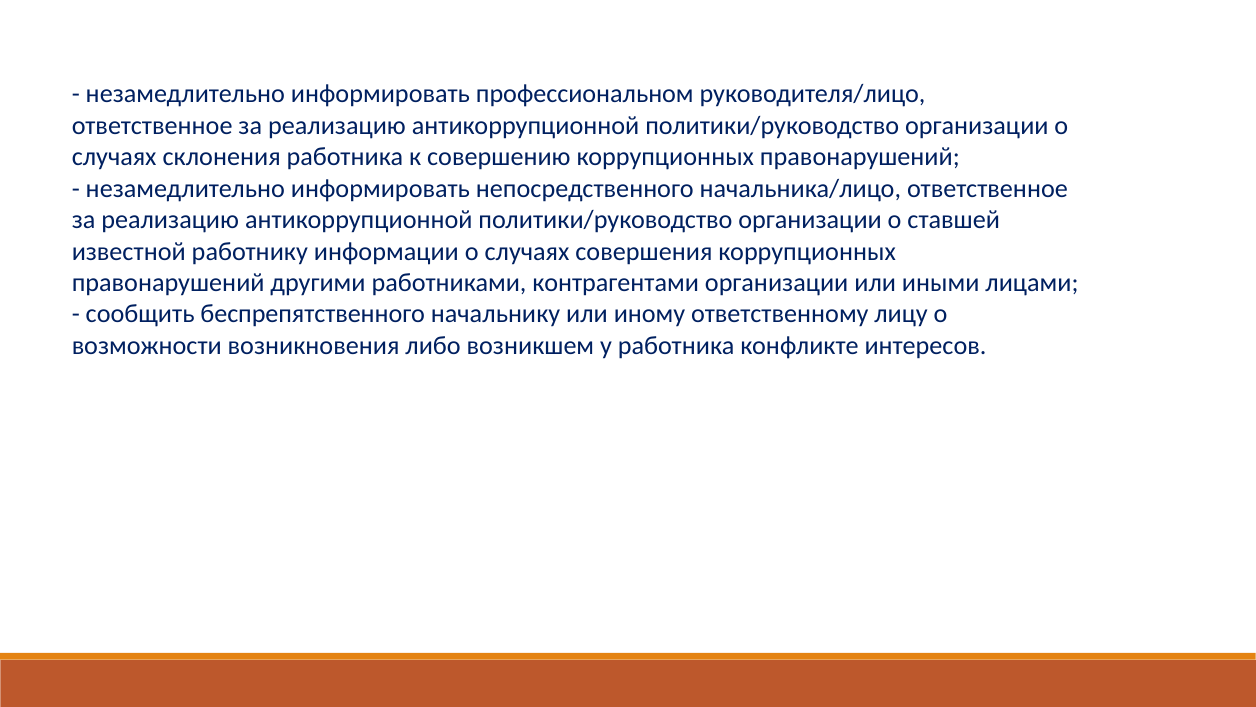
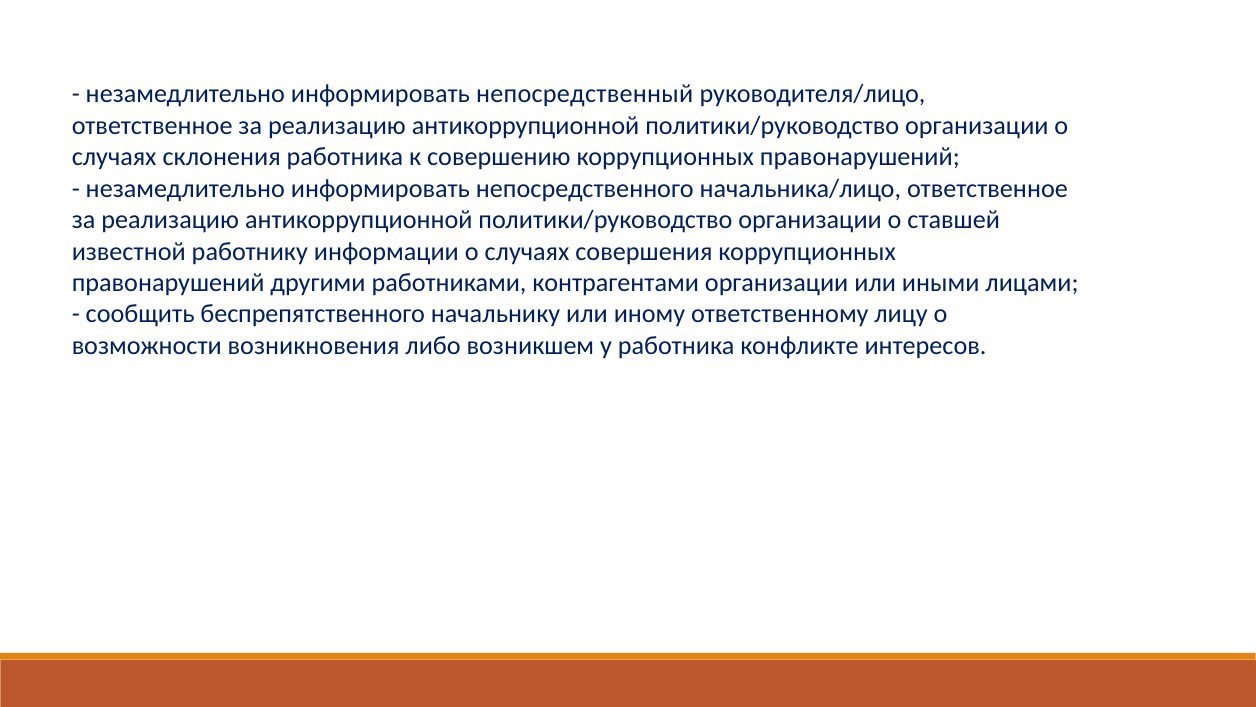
профессиональном: профессиональном -> непосредственный (585, 94)
